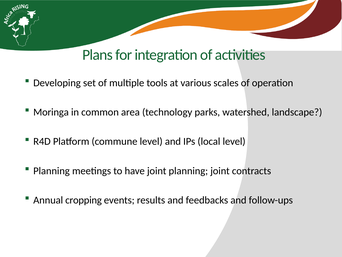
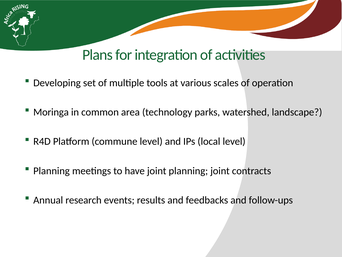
cropping: cropping -> research (84, 200)
